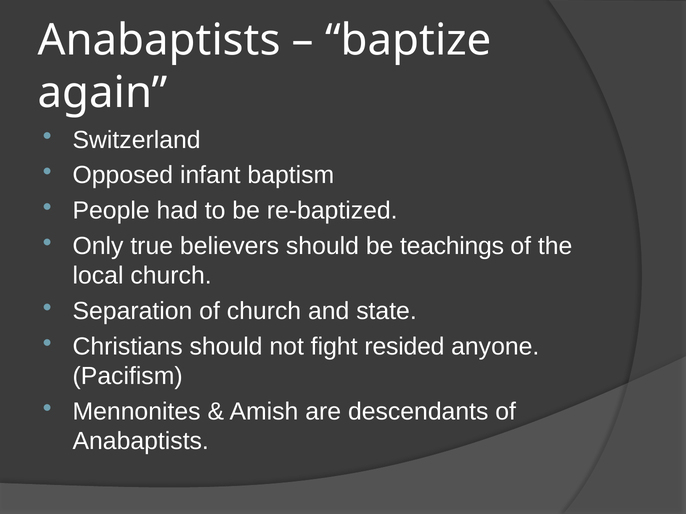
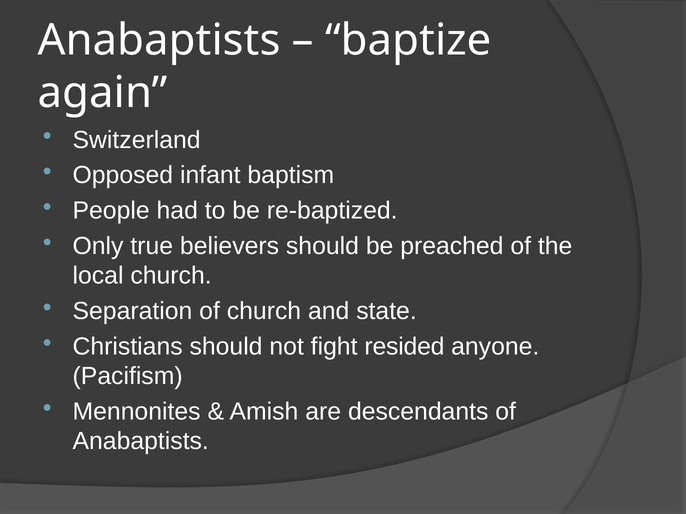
teachings: teachings -> preached (452, 246)
